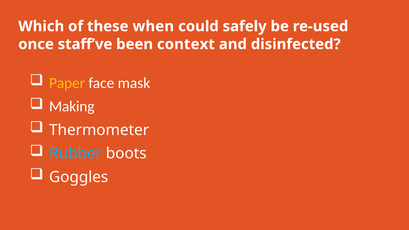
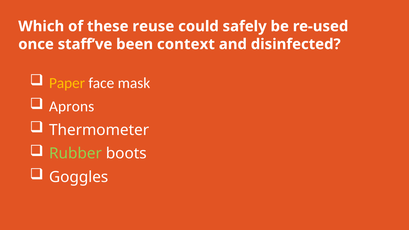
when: when -> reuse (153, 26)
Making: Making -> Aprons (72, 107)
Rubber colour: light blue -> light green (75, 154)
